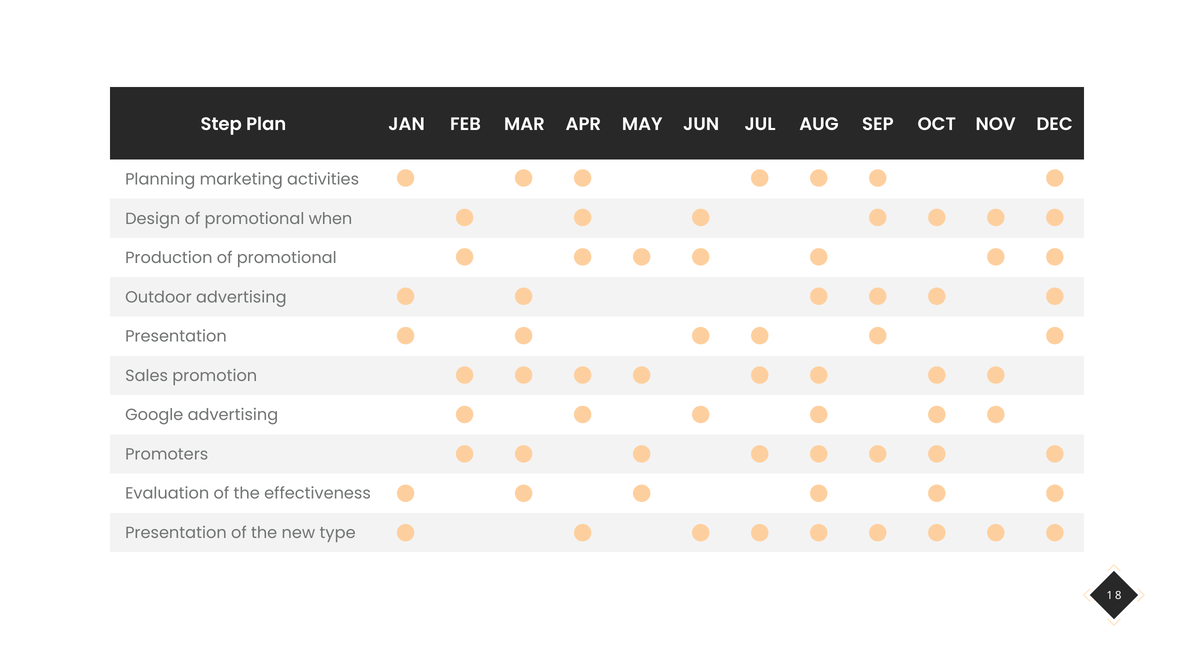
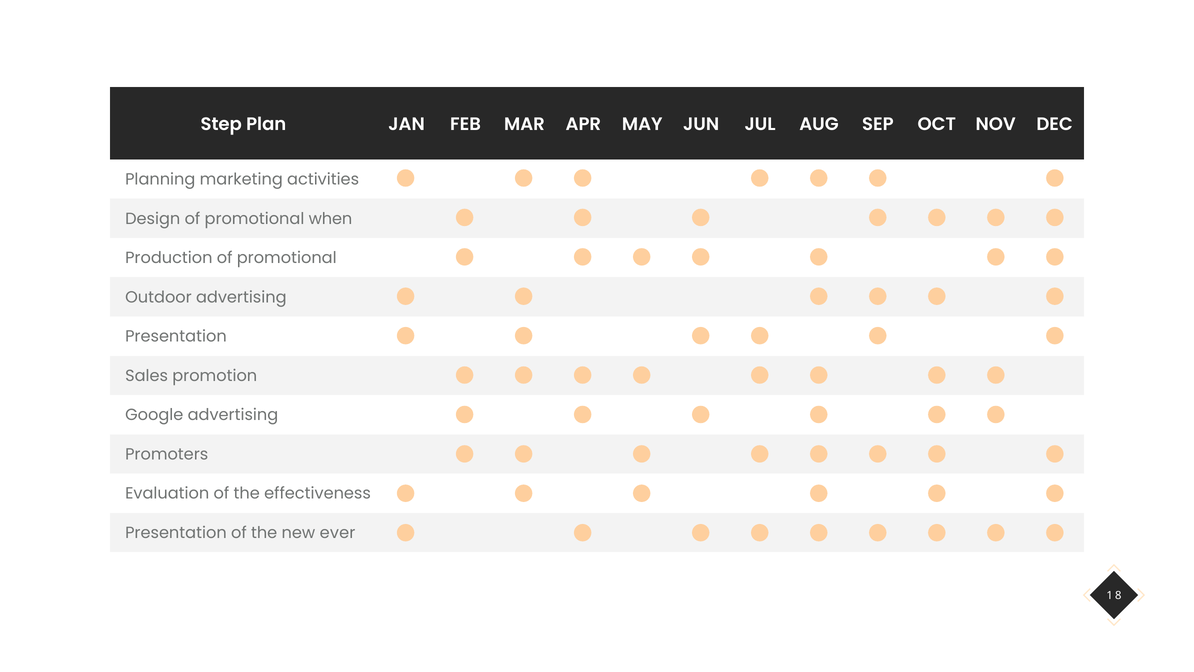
type: type -> ever (338, 532)
